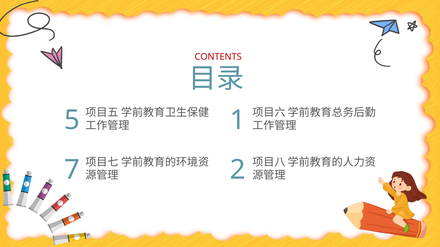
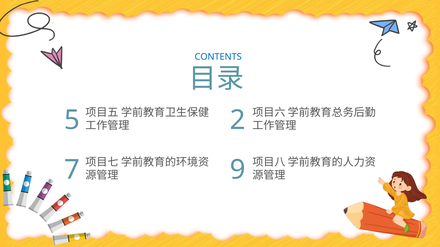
CONTENTS colour: red -> blue (218, 57)
1: 1 -> 2 (238, 120)
2: 2 -> 9 (238, 170)
